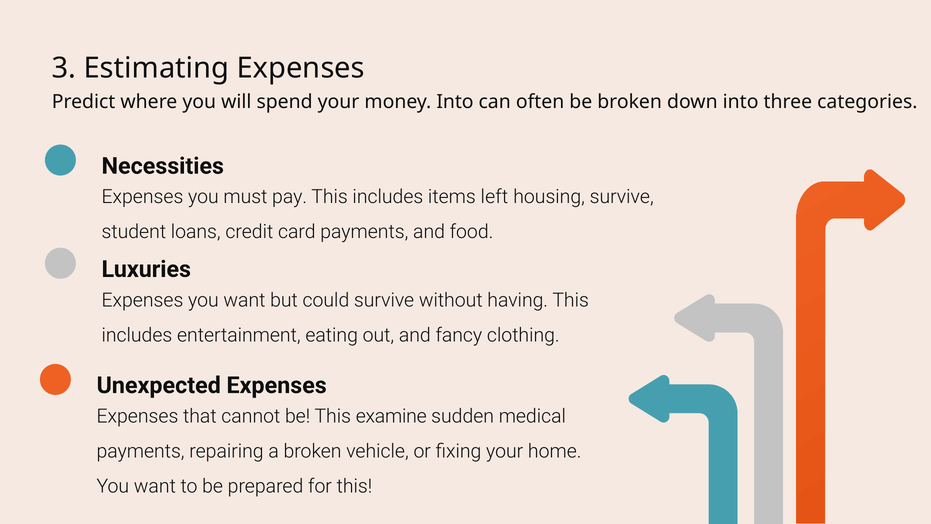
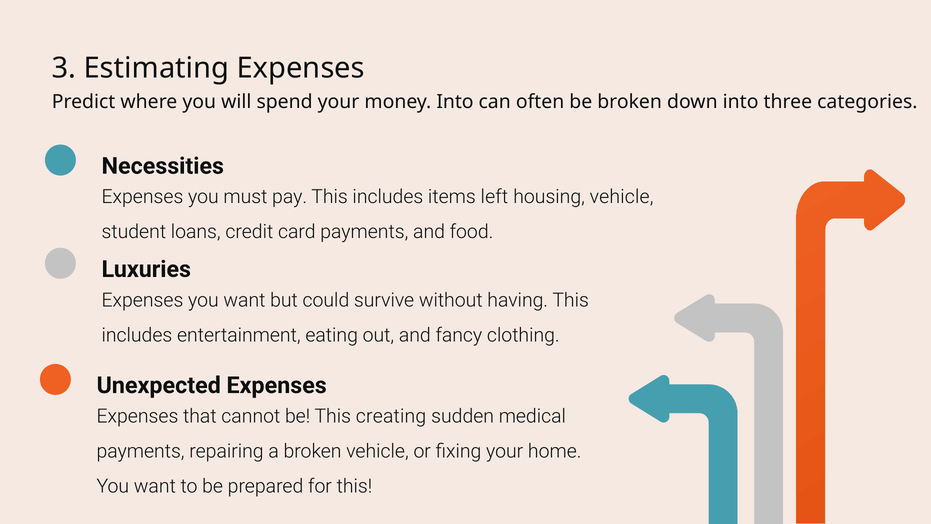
housing survive: survive -> vehicle (622, 197)
examine: examine -> creating (391, 416)
